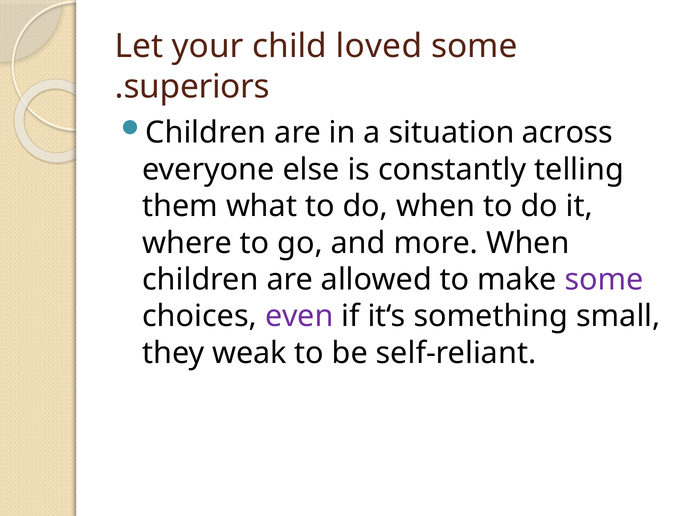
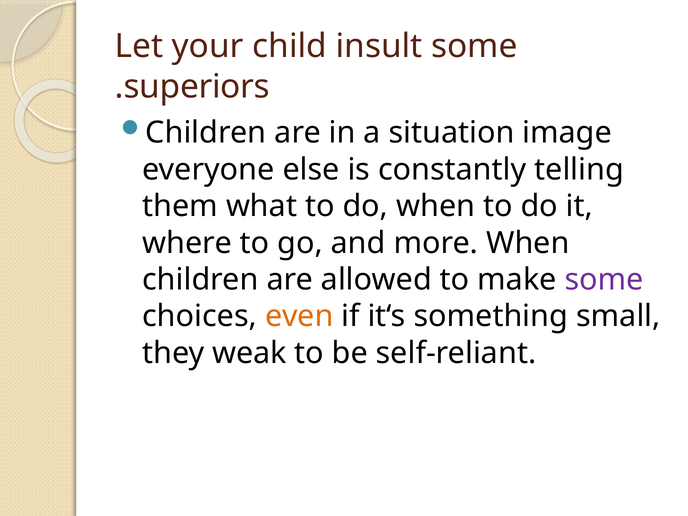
loved: loved -> insult (379, 46)
across: across -> image (567, 133)
even colour: purple -> orange (299, 316)
